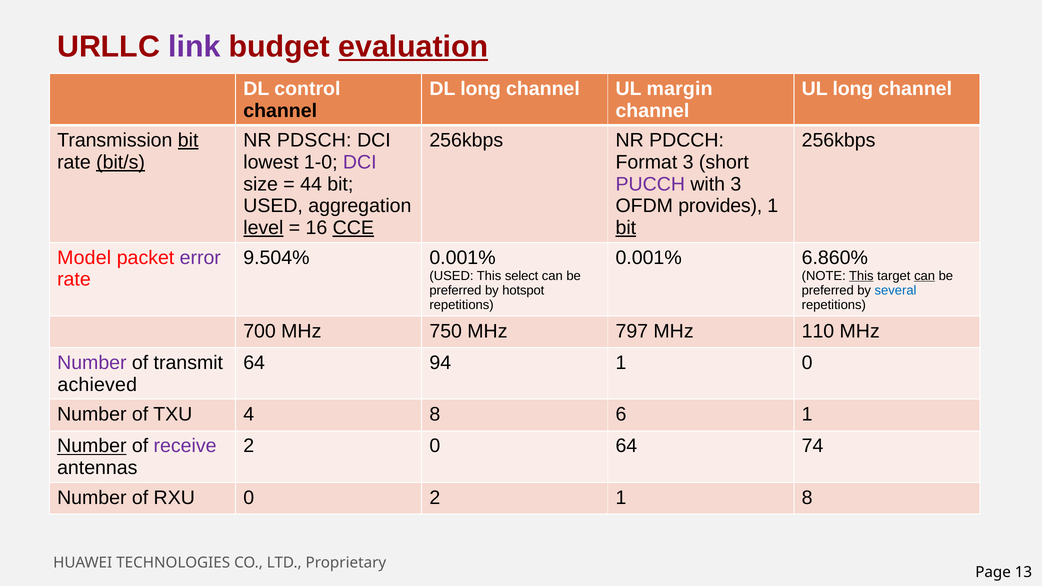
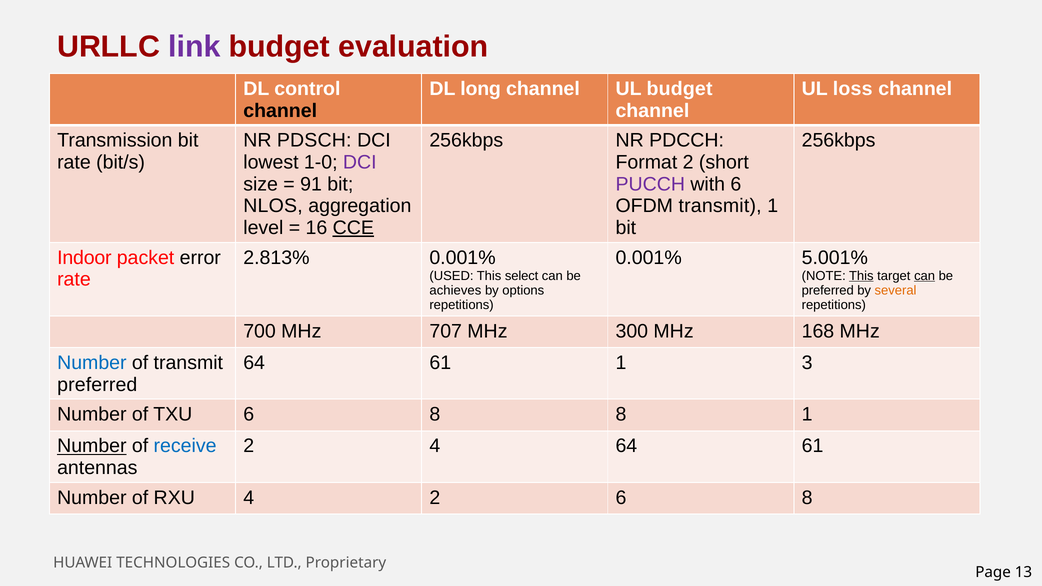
evaluation underline: present -> none (413, 47)
UL margin: margin -> budget (680, 89)
UL long: long -> loss (853, 89)
bit underline: present -> none (188, 140)
bit/s underline: present -> none (121, 162)
Format 3: 3 -> 2 (688, 162)
44: 44 -> 91 (311, 184)
with 3: 3 -> 6 (736, 184)
USED: USED -> NLOS (273, 206)
OFDM provides: provides -> transmit (720, 206)
level underline: present -> none (263, 228)
bit underline: present -> none (626, 228)
Model: Model -> Indoor (84, 258)
error colour: purple -> black (200, 258)
9.504%: 9.504% -> 2.813% (276, 258)
6.860%: 6.860% -> 5.001% (835, 258)
preferred: preferred -> achieves (455, 290)
hotspot: hotspot -> options (523, 290)
several colour: blue -> orange (896, 290)
750: 750 -> 707 (446, 331)
797: 797 -> 300 (632, 331)
110: 110 -> 168 (818, 331)
Number colour: purple -> blue (92, 363)
94: 94 -> 61 (440, 363)
1 0: 0 -> 3 (807, 363)
achieved: achieved -> preferred (97, 385)
TXU 4: 4 -> 6 (249, 414)
8 6: 6 -> 8 (621, 414)
receive colour: purple -> blue (185, 446)
2 0: 0 -> 4 (435, 446)
74: 74 -> 61 (813, 446)
RXU 0: 0 -> 4 (249, 498)
2 1: 1 -> 6 (621, 498)
